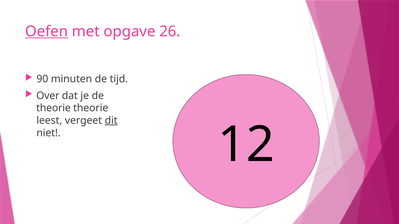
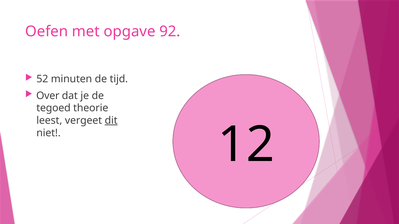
Oefen underline: present -> none (47, 31)
26: 26 -> 92 (170, 31)
90: 90 -> 52 (42, 79)
theorie: theorie -> tegoed (53, 108)
